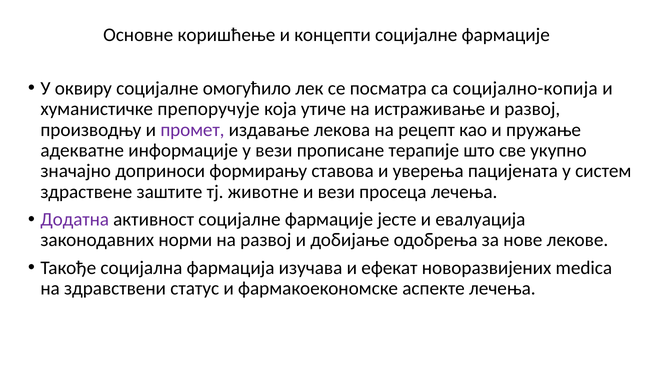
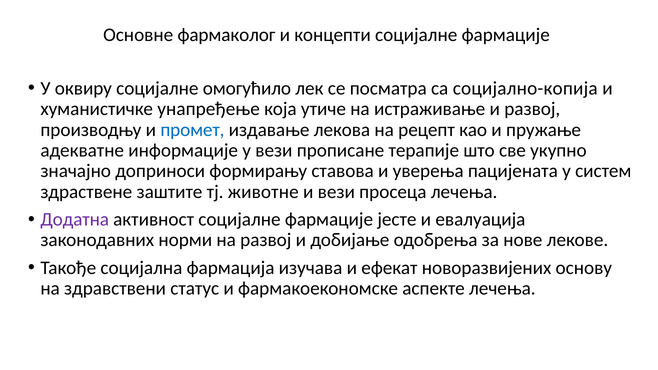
коришћење: коришћење -> фармаколог (226, 35)
препоручује: препоручује -> унапређење (209, 109)
промет colour: purple -> blue (192, 130)
medica: medica -> основу (584, 268)
